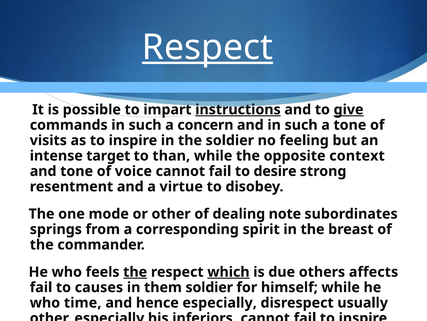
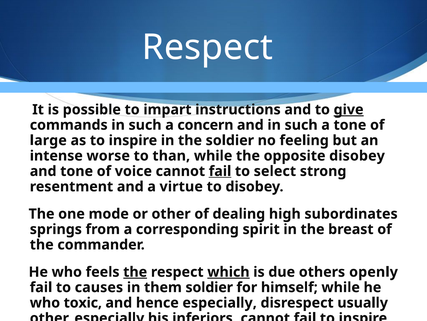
Respect underline: present -> none (208, 47)
instructions underline: present -> none (238, 109)
visits: visits -> large (48, 140)
target: target -> worse (108, 155)
opposite context: context -> disobey (357, 155)
fail underline: none -> present (220, 171)
desire: desire -> select (275, 171)
note: note -> high (285, 213)
affects: affects -> openly (374, 271)
time: time -> toxic (83, 302)
